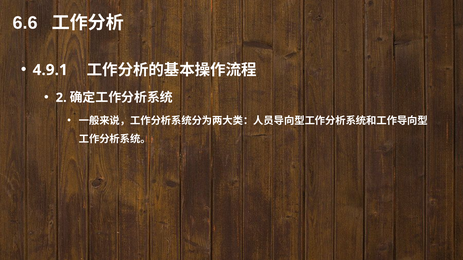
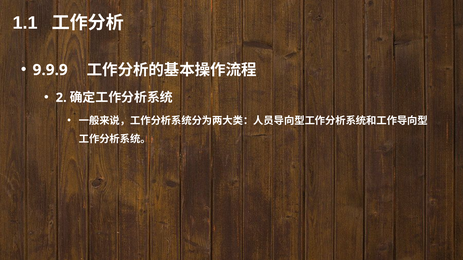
6.6: 6.6 -> 1.1 (25, 23)
4.9.1: 4.9.1 -> 9.9.9 (50, 70)
